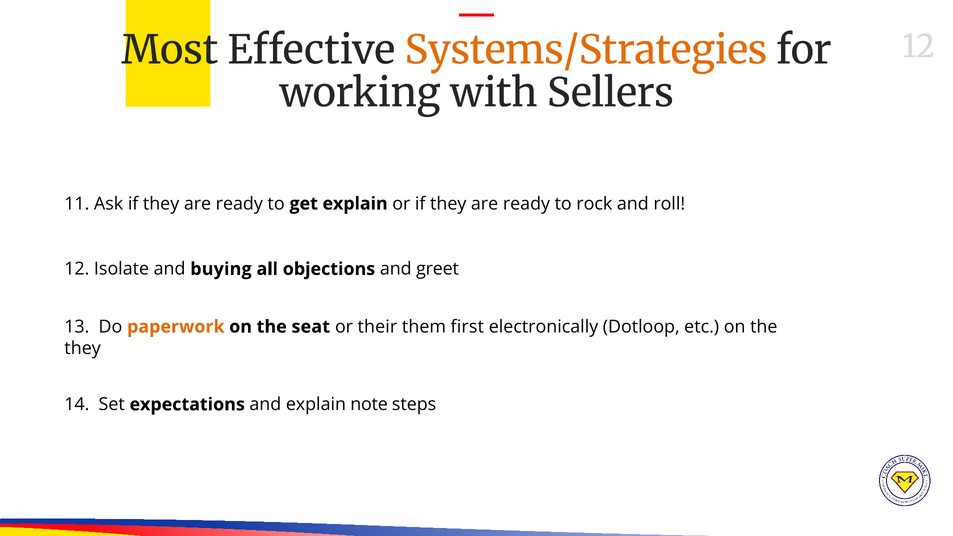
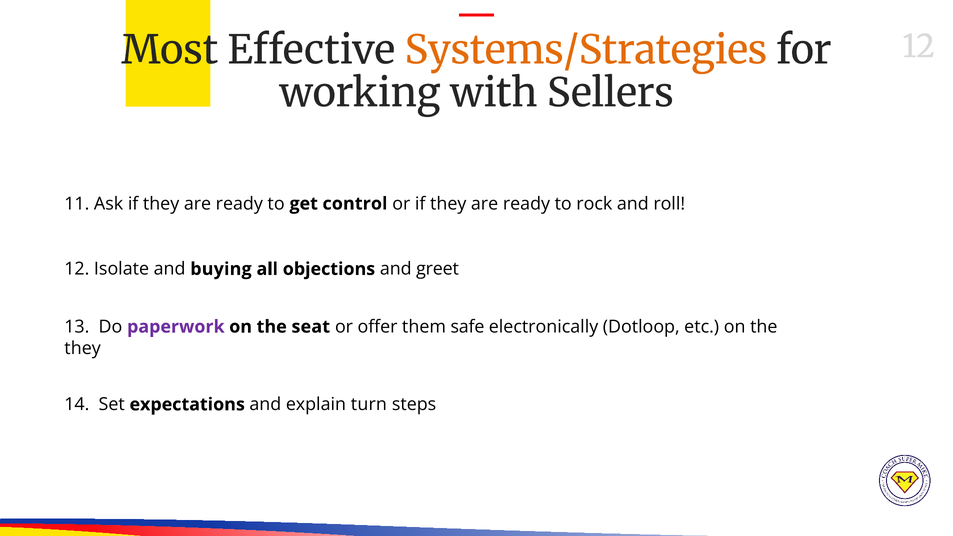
get explain: explain -> control (355, 204)
paperwork colour: orange -> purple (176, 327)
their: their -> offer (378, 327)
first: first -> safe (467, 327)
note: note -> turn (369, 405)
